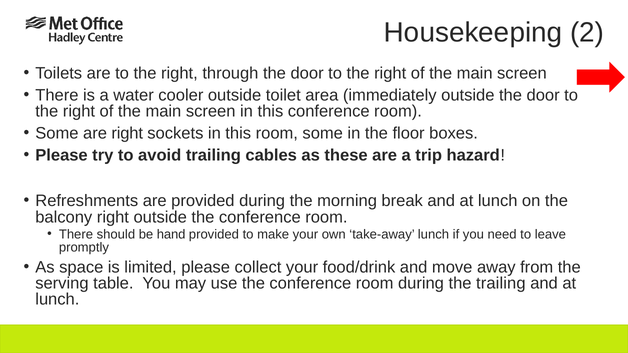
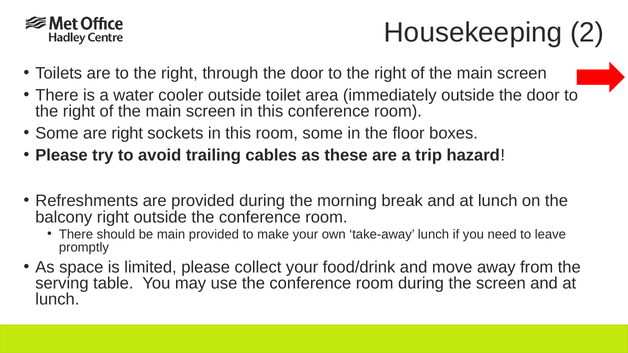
be hand: hand -> main (171, 235)
the trailing: trailing -> screen (501, 284)
